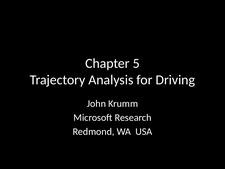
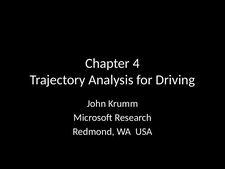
5: 5 -> 4 (136, 63)
